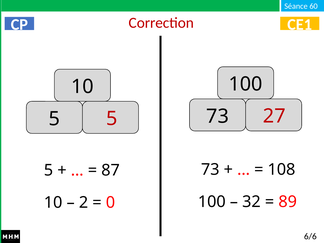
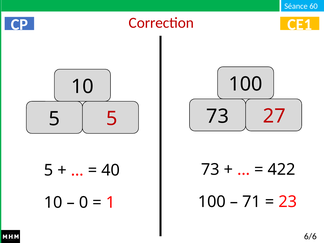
108: 108 -> 422 (281, 169)
87: 87 -> 40 (111, 170)
32: 32 -> 71 (251, 202)
89: 89 -> 23 (288, 202)
2: 2 -> 0 (84, 203)
0: 0 -> 1 (110, 203)
